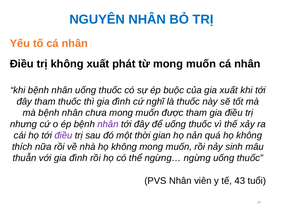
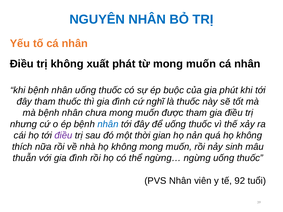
gia xuất: xuất -> phút (229, 90)
nhân colour: purple -> blue (108, 124)
43: 43 -> 92 (240, 181)
